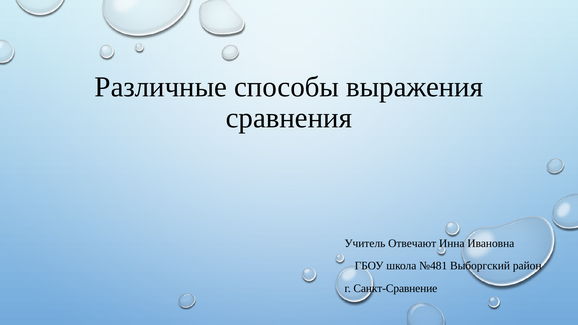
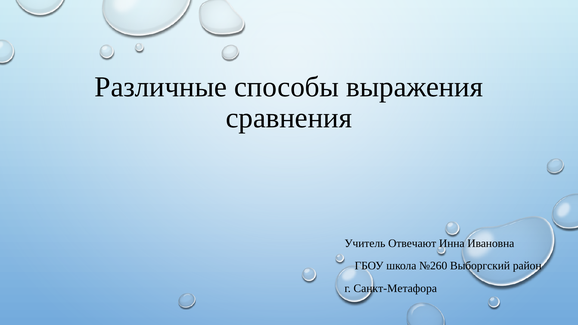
№481: №481 -> №260 (433, 266)
Санкт-Сравнение: Санкт-Сравнение -> Санкт-Метафора (395, 288)
